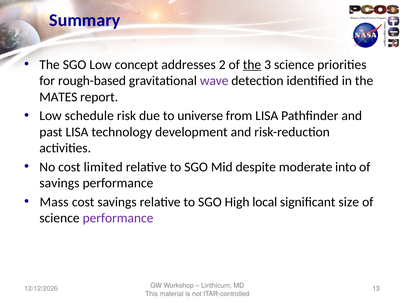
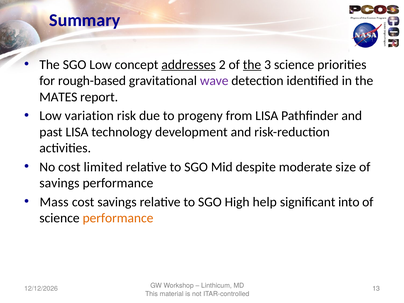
addresses underline: none -> present (189, 65)
schedule: schedule -> variation (89, 116)
universe: universe -> progeny (200, 116)
into: into -> size (346, 167)
local: local -> help (265, 202)
size: size -> into (349, 202)
performance colour: purple -> orange (118, 218)
